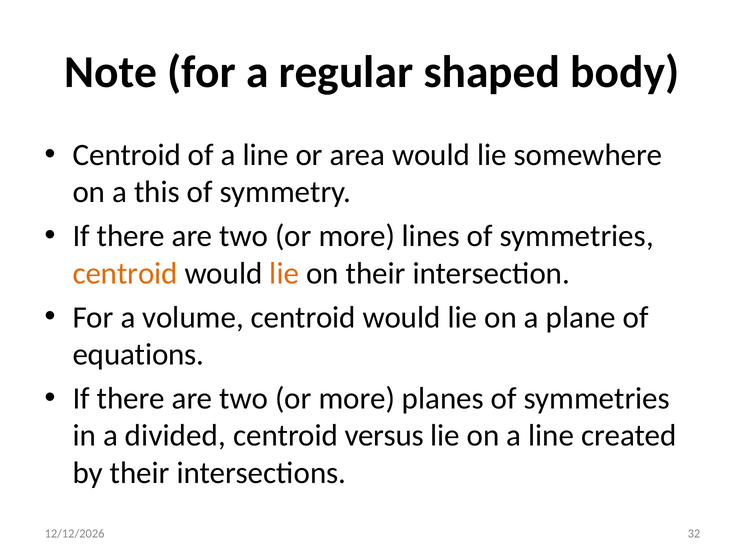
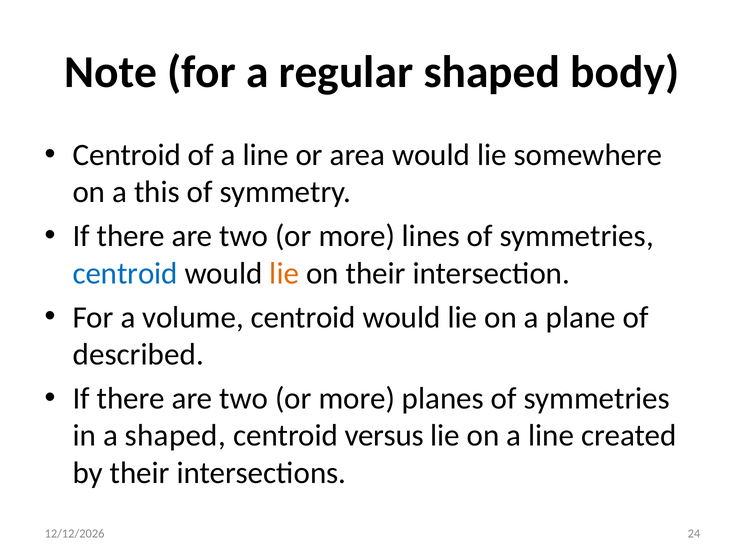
centroid colour: orange -> blue (125, 273)
equations: equations -> described (138, 354)
a divided: divided -> shaped (175, 436)
32: 32 -> 24 (694, 533)
